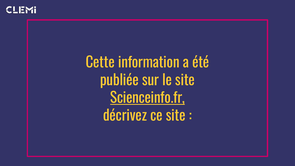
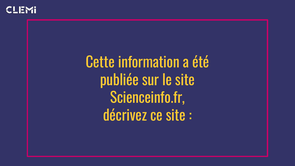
Scienceinfo.fr underline: present -> none (147, 98)
